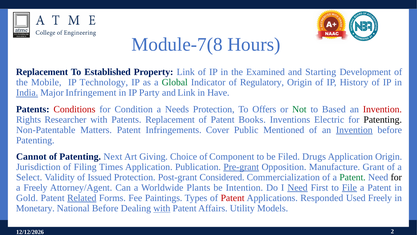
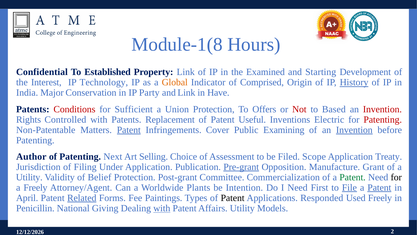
Module-7(8: Module-7(8 -> Module-1(8 (177, 45)
Replacement: Replacement -> Confidential (42, 72)
Mobile: Mobile -> Interest (46, 82)
Global colour: green -> orange (175, 82)
Regulatory: Regulatory -> Comprised (262, 82)
History underline: none -> present (354, 82)
India underline: present -> none (27, 93)
Infringement: Infringement -> Conservation (91, 93)
Condition: Condition -> Sufficient (134, 109)
Needs: Needs -> Union (177, 109)
Not colour: green -> red (299, 109)
Researcher: Researcher -> Controlled (65, 119)
Books: Books -> Useful (252, 119)
Patenting colour: black -> red (383, 119)
Patent underline: none -> present (129, 130)
Mentioned: Mentioned -> Examining (284, 130)
Cannot: Cannot -> Author (31, 156)
Giving: Giving -> Selling (154, 156)
Component: Component -> Assessment (232, 156)
Drugs: Drugs -> Scope (314, 156)
Application Origin: Origin -> Treaty (389, 156)
Times: Times -> Under (111, 167)
Select: Select -> Utility (29, 177)
Issued: Issued -> Belief (100, 177)
Considered: Considered -> Committee (222, 177)
Need underline: present -> none (298, 187)
Patent underline: none -> present (379, 187)
Gold: Gold -> April (27, 198)
Patent colour: red -> black (233, 198)
Monetary: Monetary -> Penicillin (35, 208)
National Before: Before -> Giving (105, 208)
